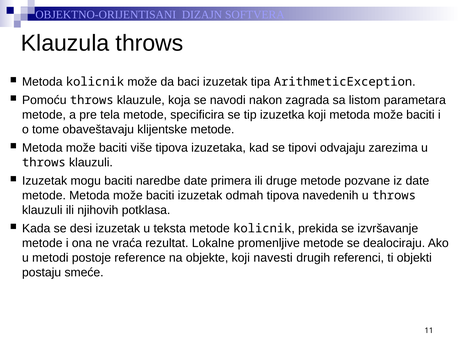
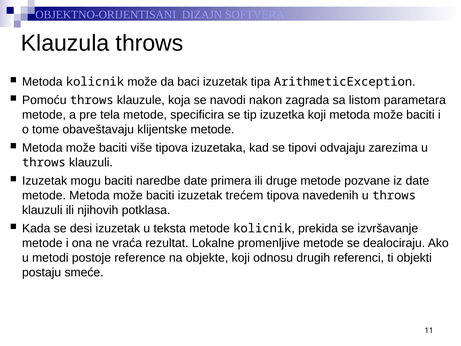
odmah: odmah -> trećem (244, 195)
navesti: navesti -> odnosu (273, 258)
